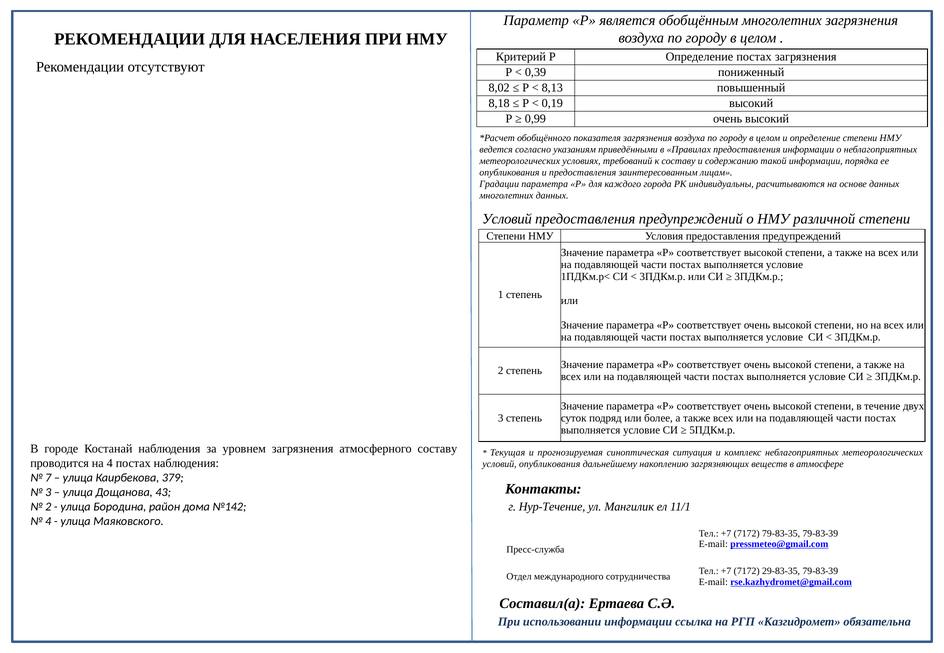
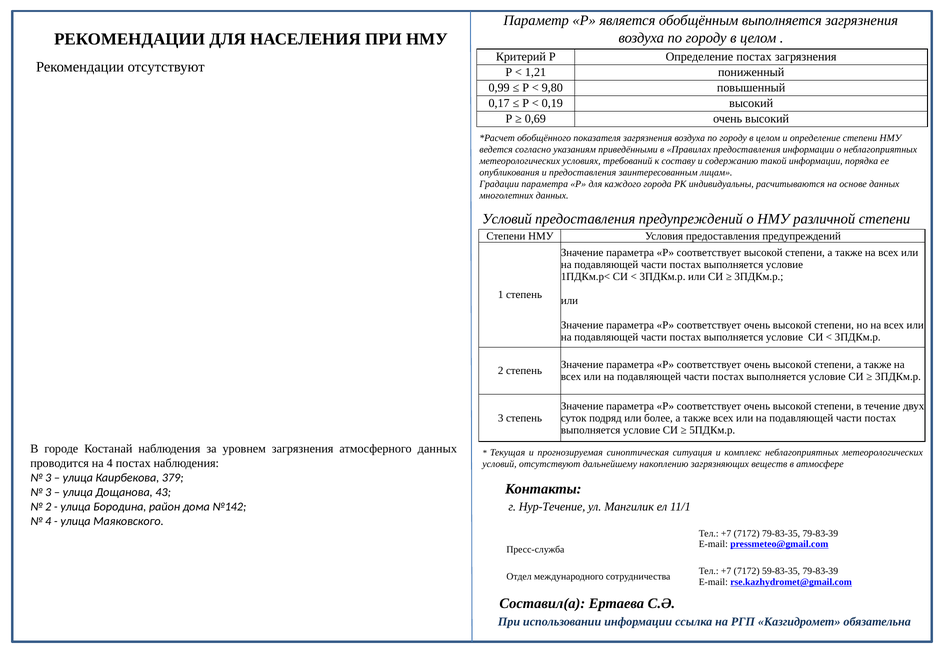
обобщённым многолетних: многолетних -> выполняется (782, 20)
0,39: 0,39 -> 1,21 (536, 72)
8,02: 8,02 -> 0,99 (499, 88)
8,13: 8,13 -> 9,80 (552, 88)
8,18: 8,18 -> 0,17 (499, 103)
0,99: 0,99 -> 0,69 (535, 119)
атмосферного составу: составу -> данных (437, 449)
условий опубликования: опубликования -> отсутствуют (550, 464)
7: 7 -> 3 (48, 478)
29-83-35: 29-83-35 -> 59-83-35 (781, 572)
